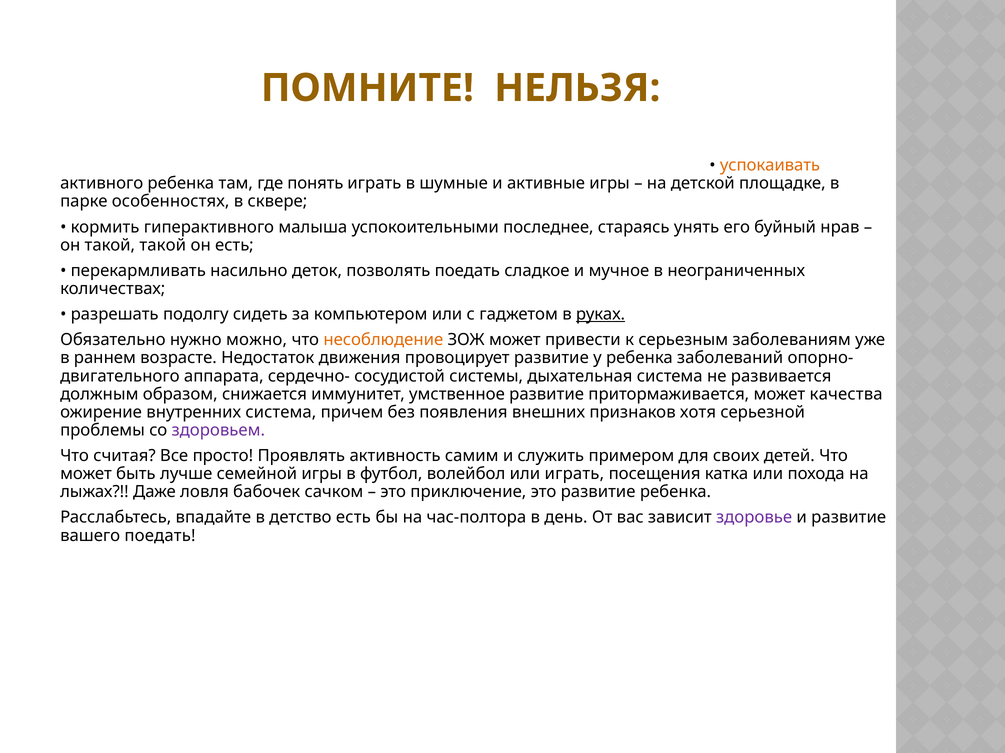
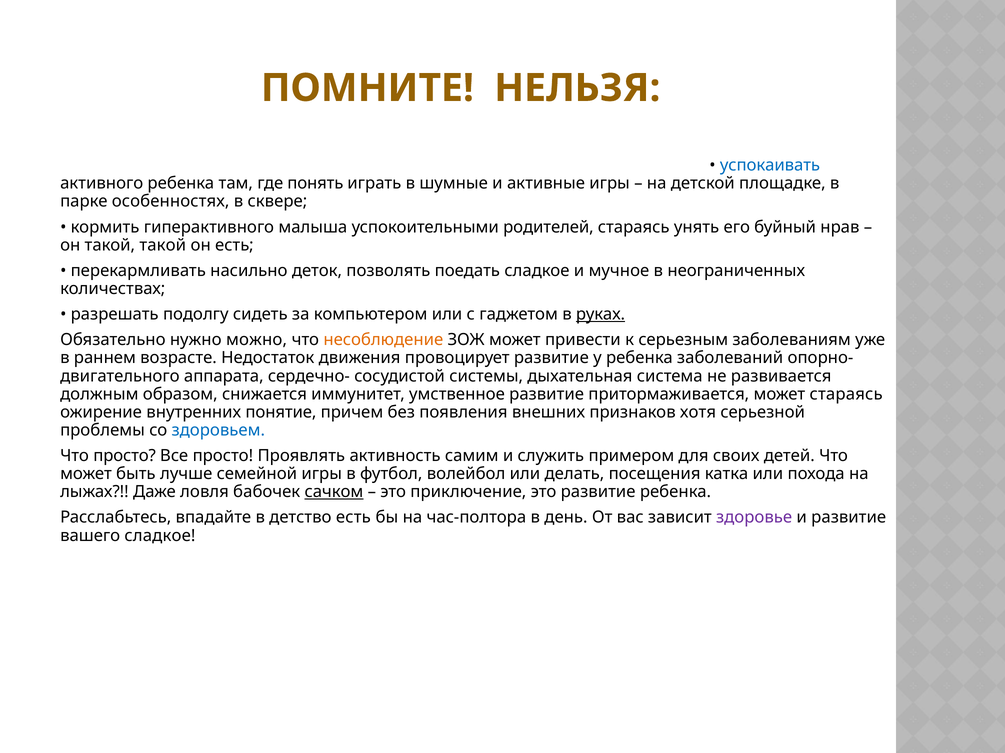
успокаивать colour: orange -> blue (770, 165)
последнее: последнее -> родителей (548, 227)
может качества: качества -> стараясь (846, 394)
внутренних система: система -> понятие (281, 413)
здоровьем colour: purple -> blue (218, 431)
Что считая: считая -> просто (125, 456)
или играть: играть -> делать (574, 474)
сачком underline: none -> present (334, 492)
вашего поедать: поедать -> сладкое (160, 536)
